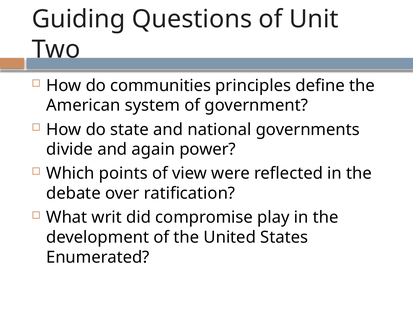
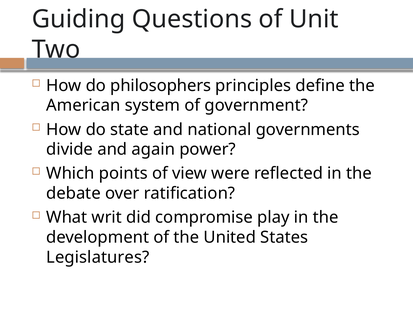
communities: communities -> philosophers (161, 85)
Enumerated: Enumerated -> Legislatures (98, 257)
